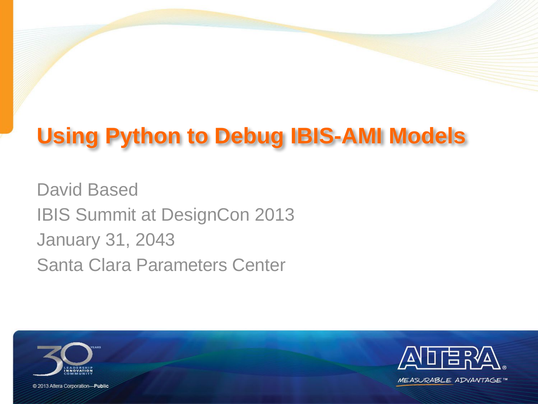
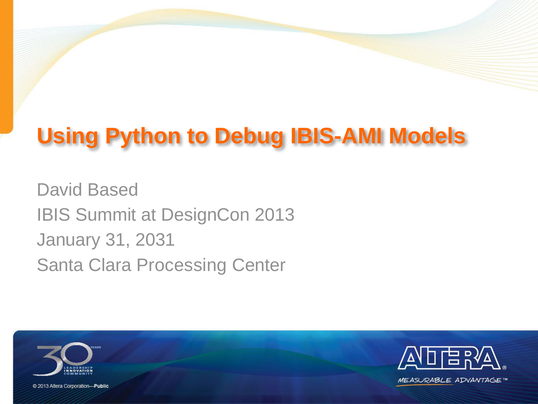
2043: 2043 -> 2031 (155, 240)
Parameters: Parameters -> Processing (182, 265)
